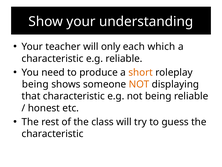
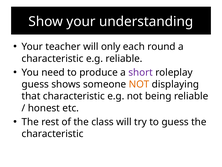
which: which -> round (161, 47)
short colour: orange -> purple (141, 72)
being: being -> guess (35, 84)
